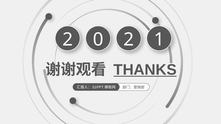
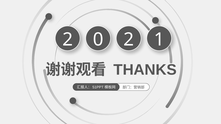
THANKS underline: present -> none (145, 70)
